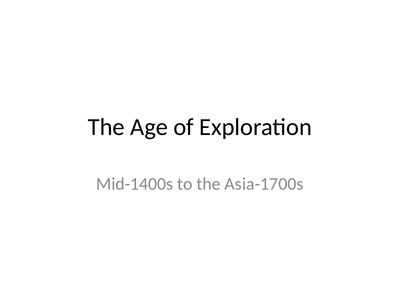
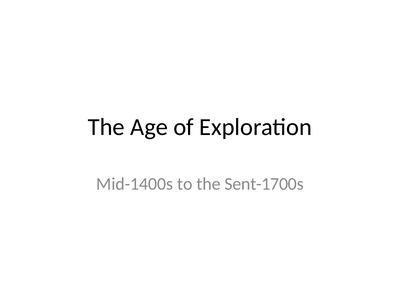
Asia-1700s: Asia-1700s -> Sent-1700s (264, 184)
